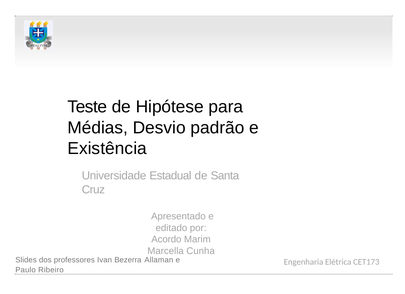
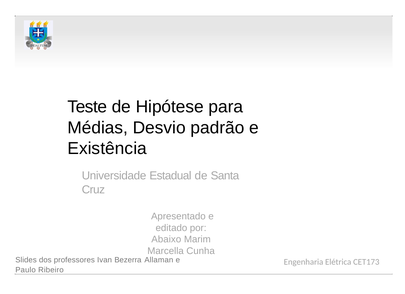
Acordo: Acordo -> Abaixo (166, 240)
